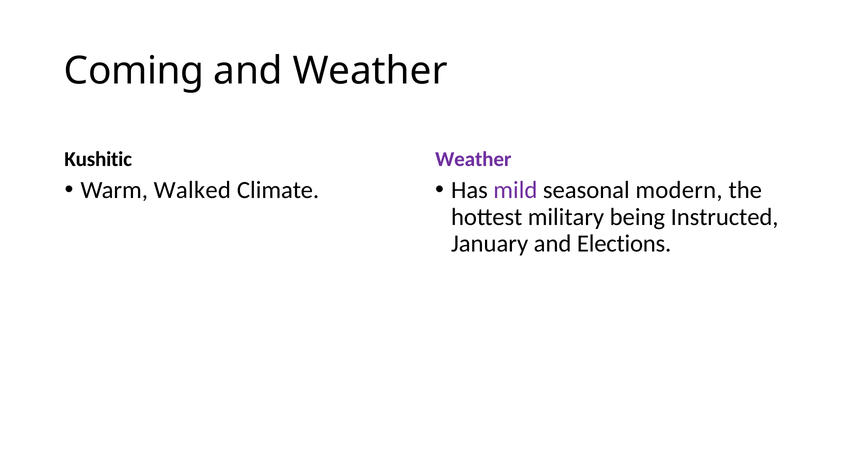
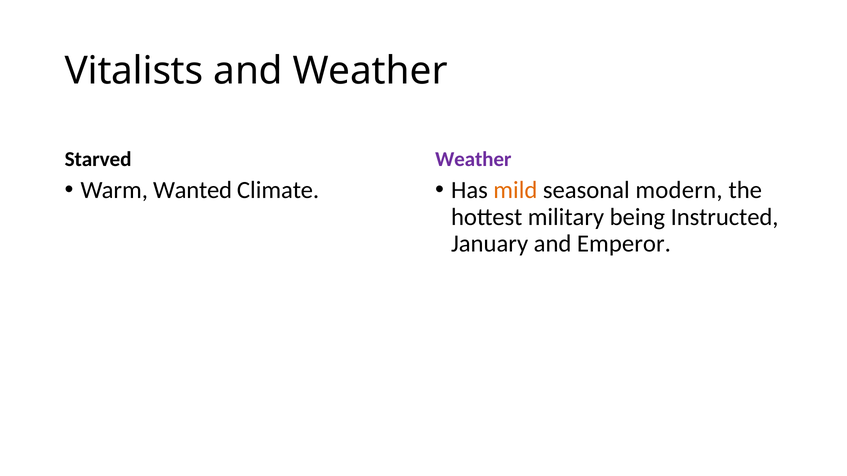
Coming: Coming -> Vitalists (134, 71)
Kushitic: Kushitic -> Starved (98, 159)
Walked: Walked -> Wanted (193, 190)
mild colour: purple -> orange (515, 190)
Elections: Elections -> Emperor (624, 244)
